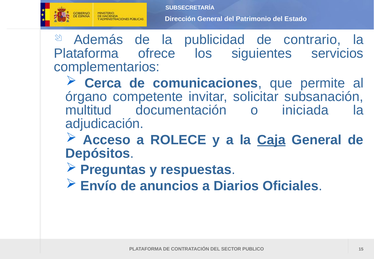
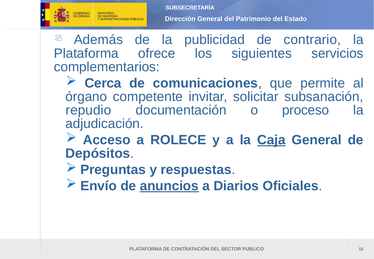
multitud: multitud -> repudio (88, 110)
iniciada: iniciada -> proceso (306, 110)
anuncios underline: none -> present (169, 186)
